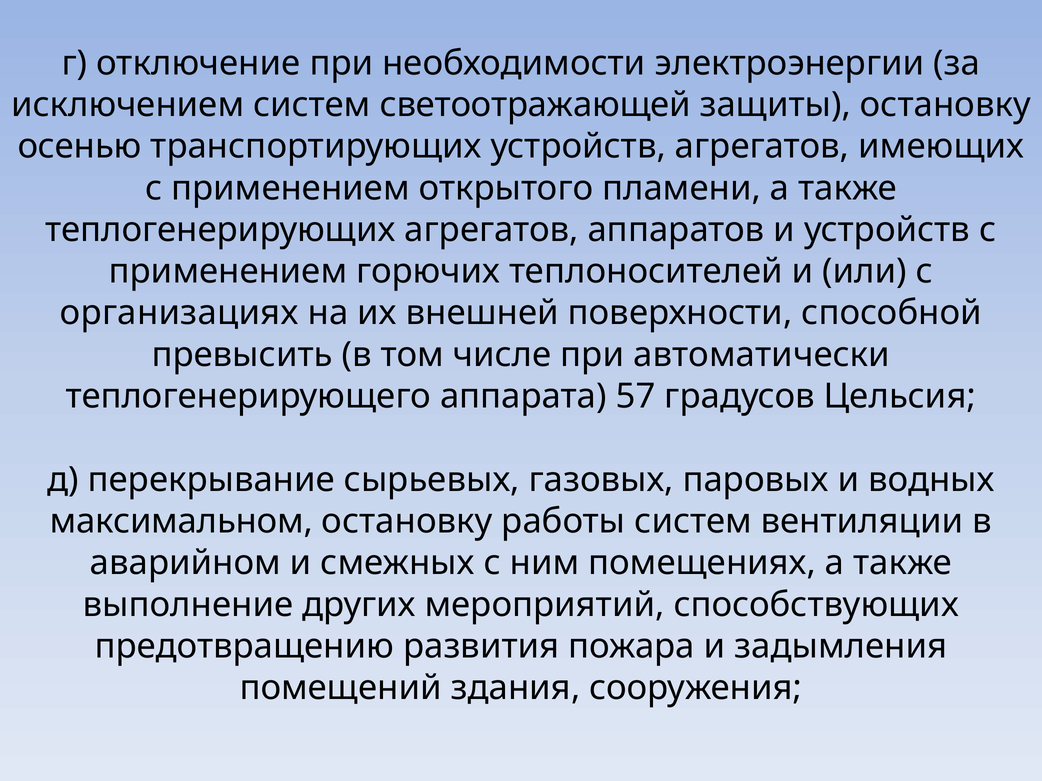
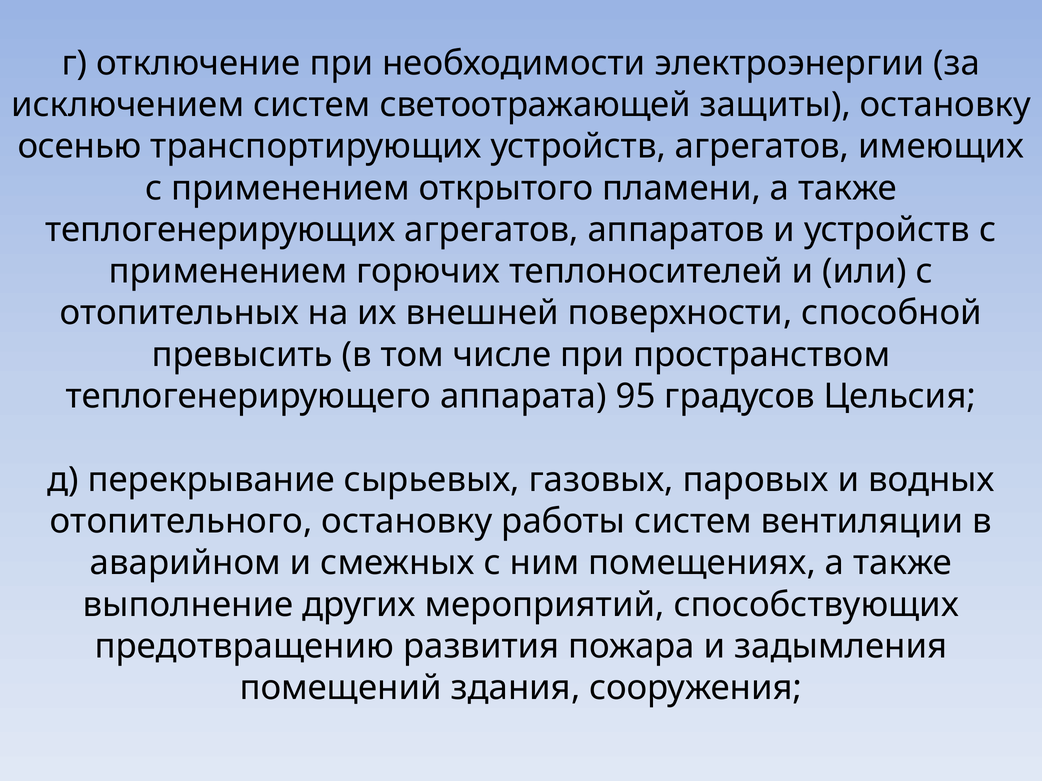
организациях: организациях -> отопительных (179, 313)
автоматически: автоматически -> пространством (762, 355)
57: 57 -> 95 (636, 397)
максимальном: максимальном -> отопительного (181, 522)
